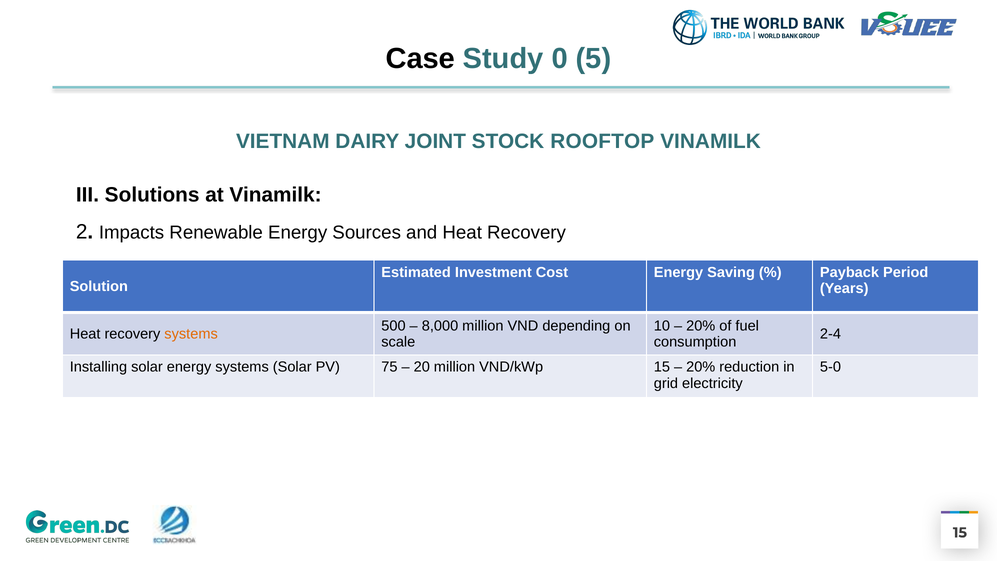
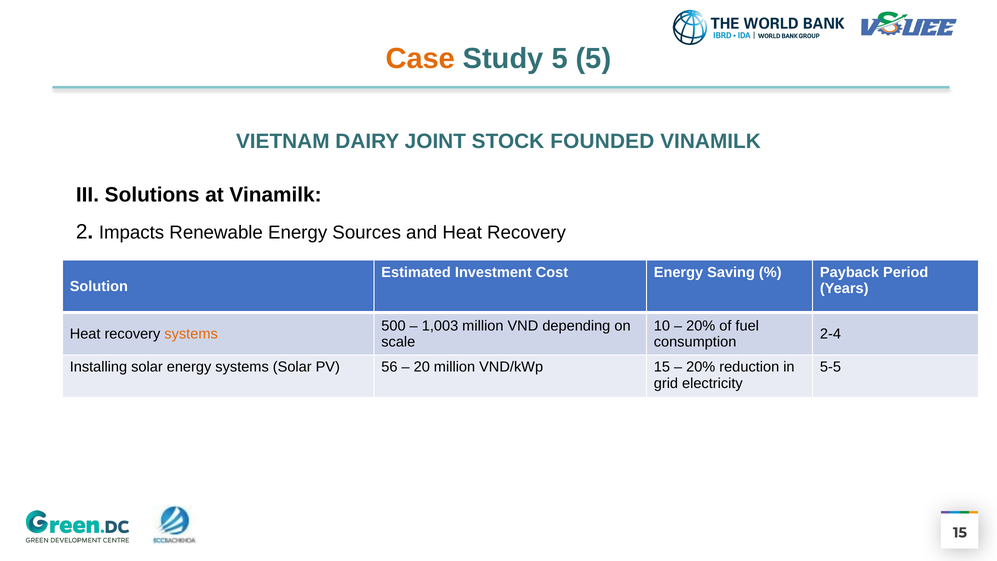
Case colour: black -> orange (420, 59)
Study 0: 0 -> 5 (560, 59)
ROOFTOP: ROOFTOP -> FOUNDED (602, 141)
8,000: 8,000 -> 1,003 (440, 326)
75: 75 -> 56 (389, 367)
5-0: 5-0 -> 5-5 (830, 367)
